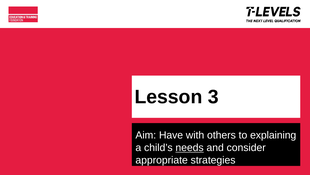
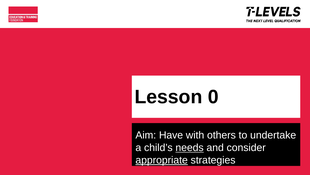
3: 3 -> 0 (213, 97)
explaining: explaining -> undertake (273, 135)
appropriate underline: none -> present (162, 160)
